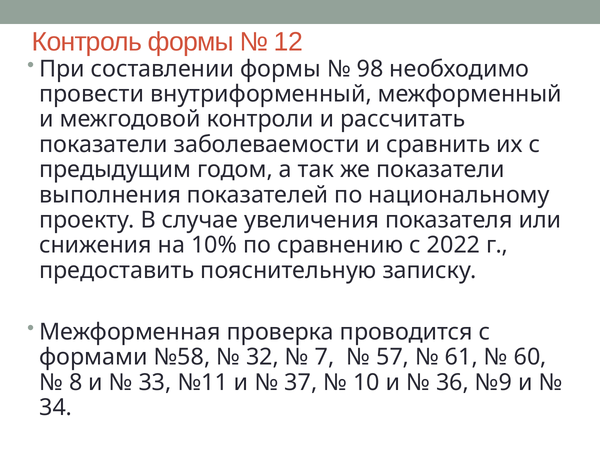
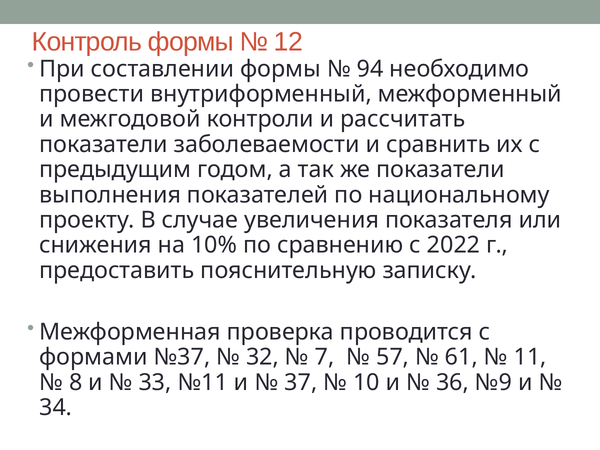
98: 98 -> 94 (370, 69)
№58: №58 -> №37 (182, 357)
60: 60 -> 11 (530, 357)
